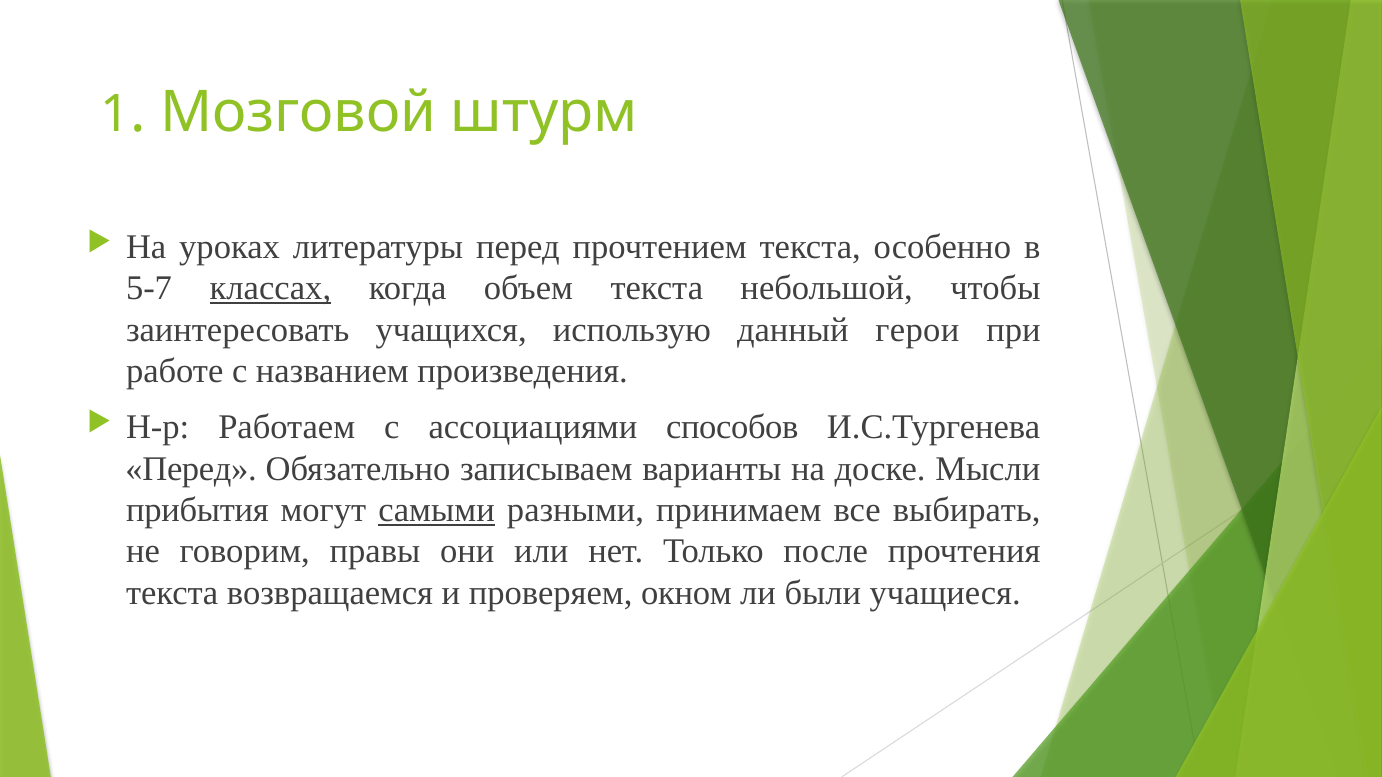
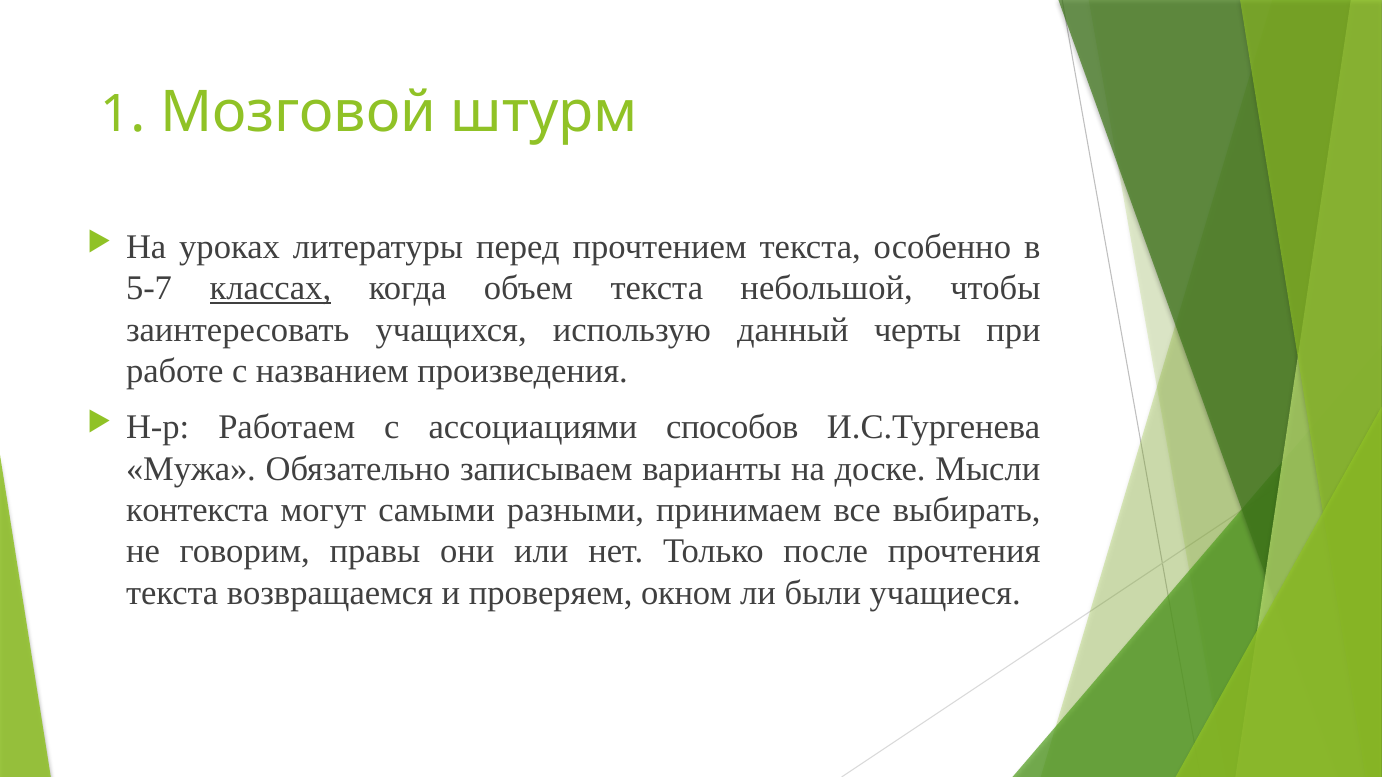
герои: герои -> черты (918, 330)
Перед: Перед -> Мужа (191, 469)
прибытия: прибытия -> контекста (197, 510)
самыми underline: present -> none (437, 510)
